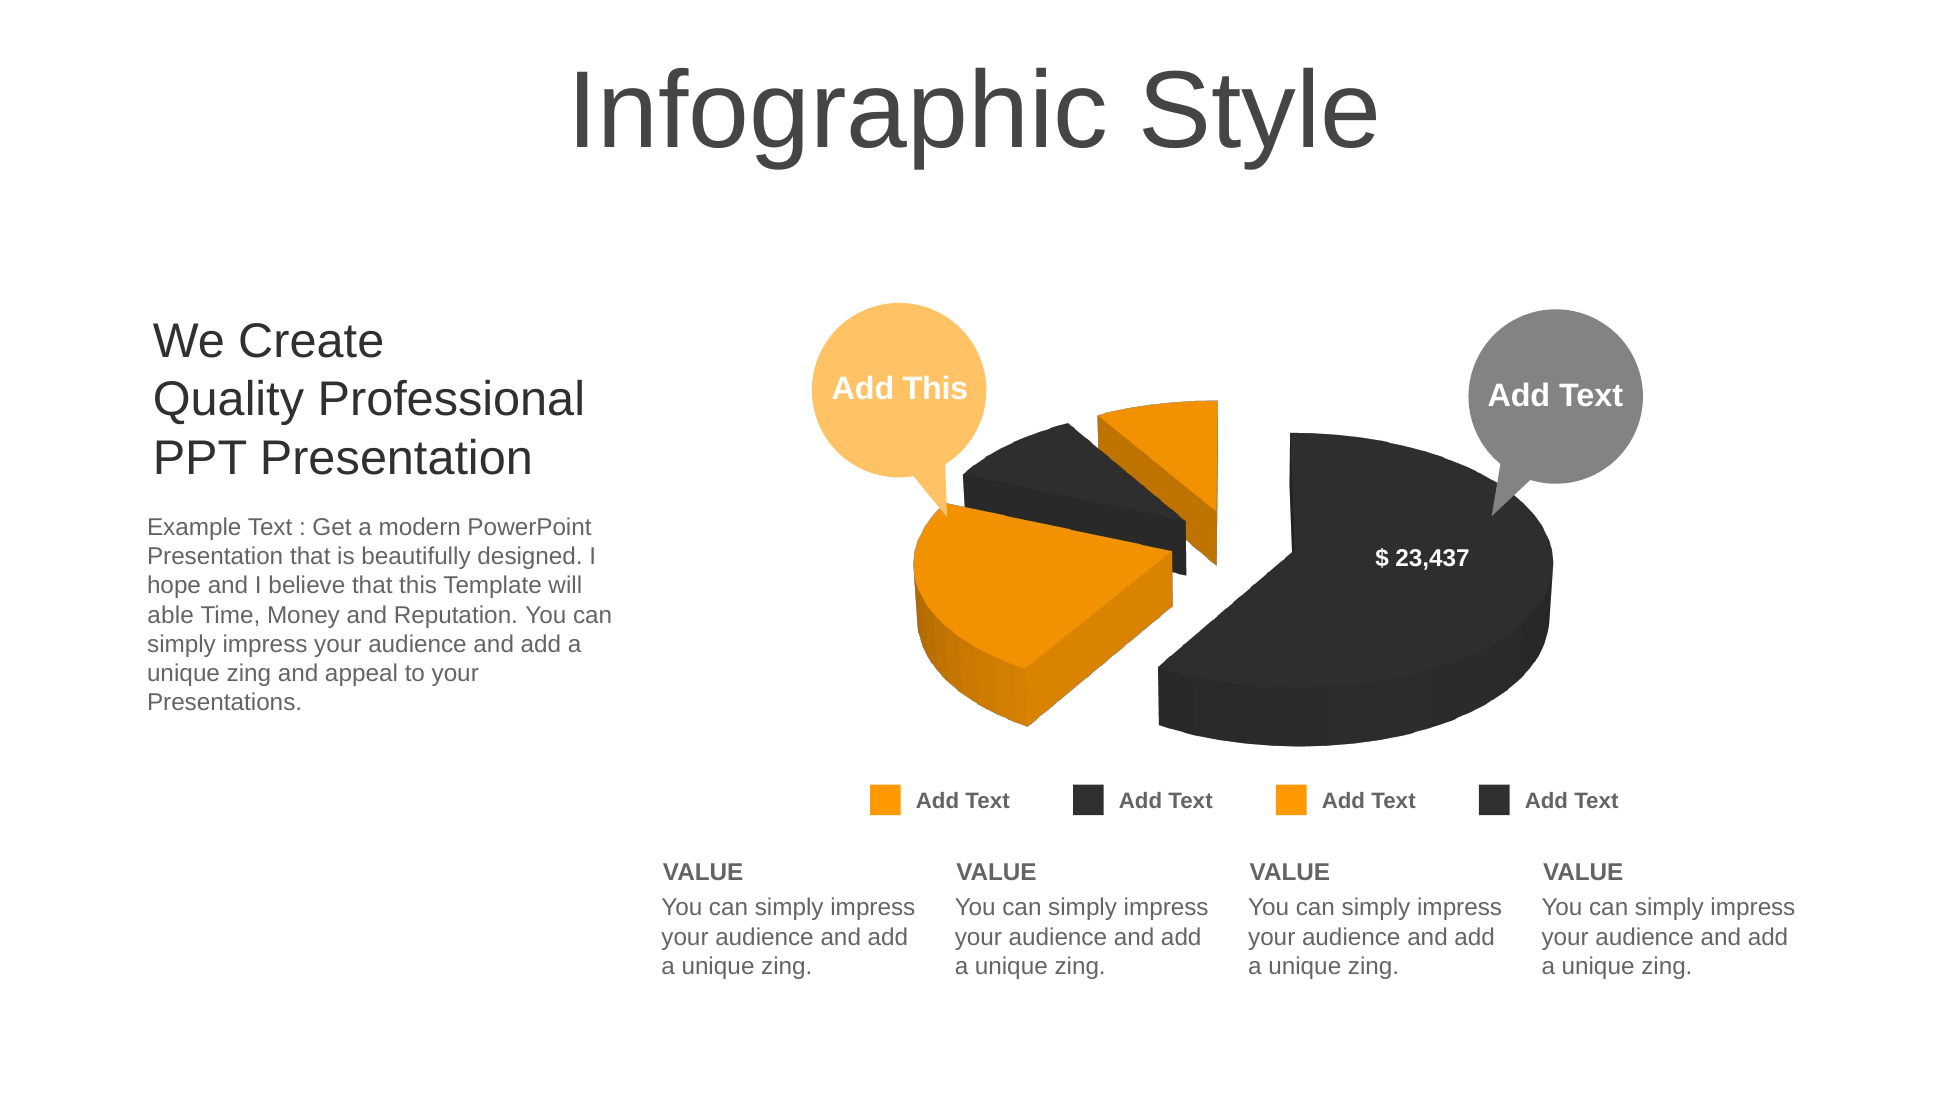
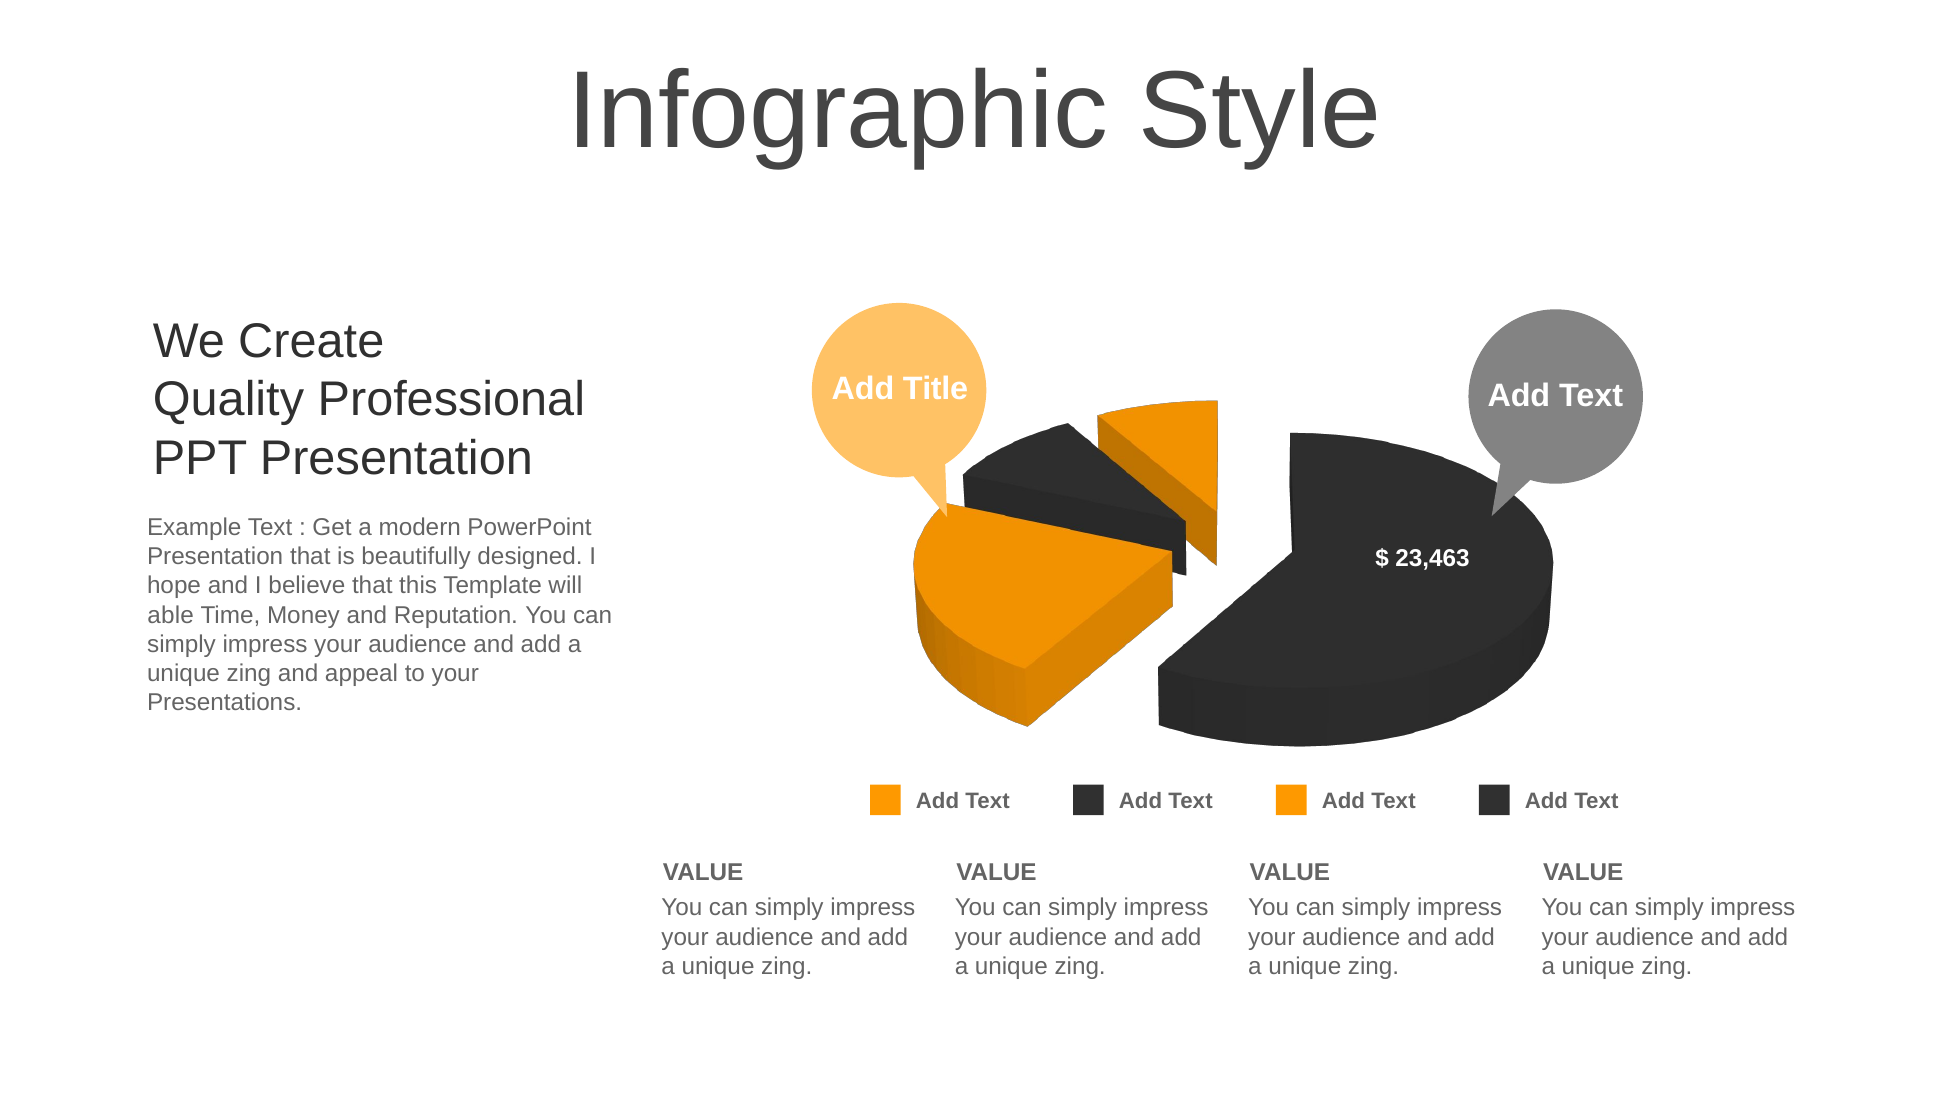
Add This: This -> Title (935, 389)
23,437: 23,437 -> 23,463 (1433, 559)
